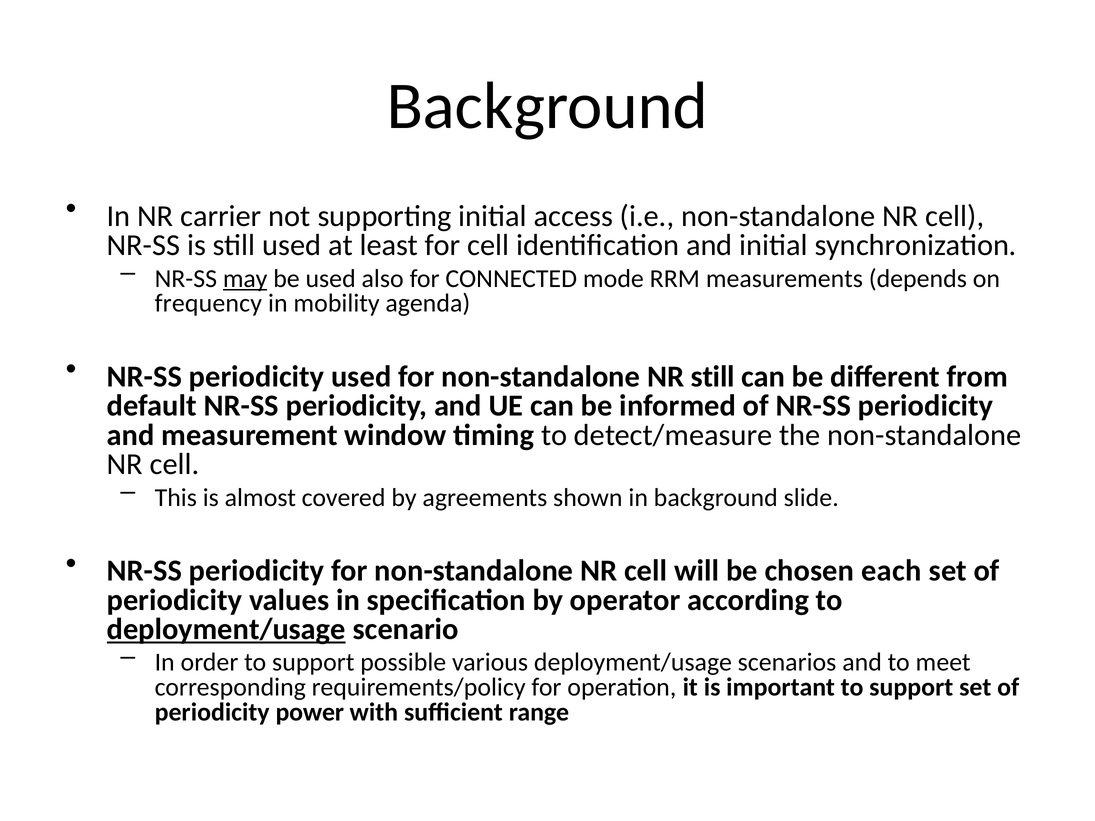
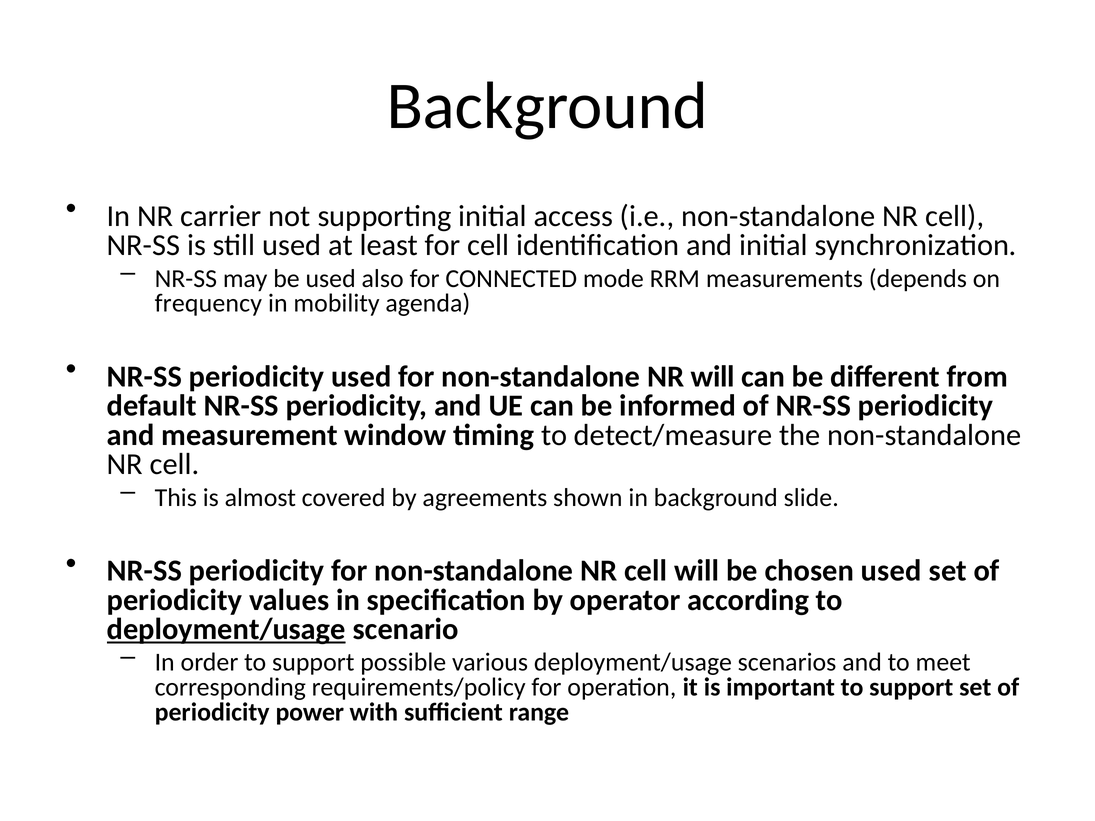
may underline: present -> none (245, 279)
NR still: still -> will (713, 377)
chosen each: each -> used (891, 571)
